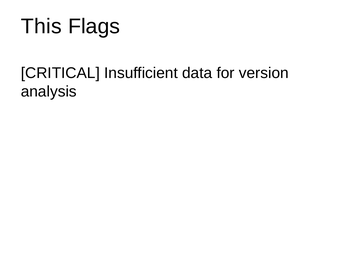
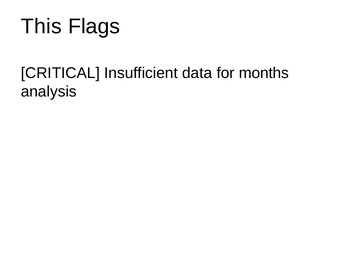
version: version -> months (264, 73)
